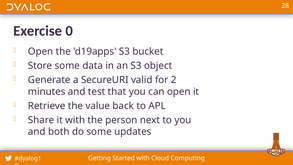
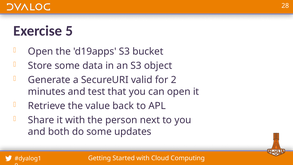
0: 0 -> 5 (69, 31)
